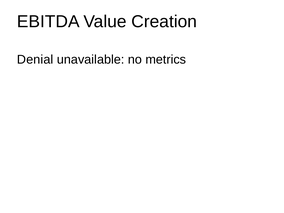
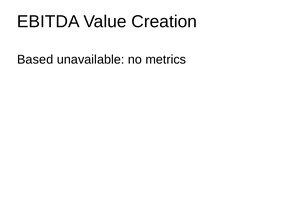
Denial: Denial -> Based (35, 60)
